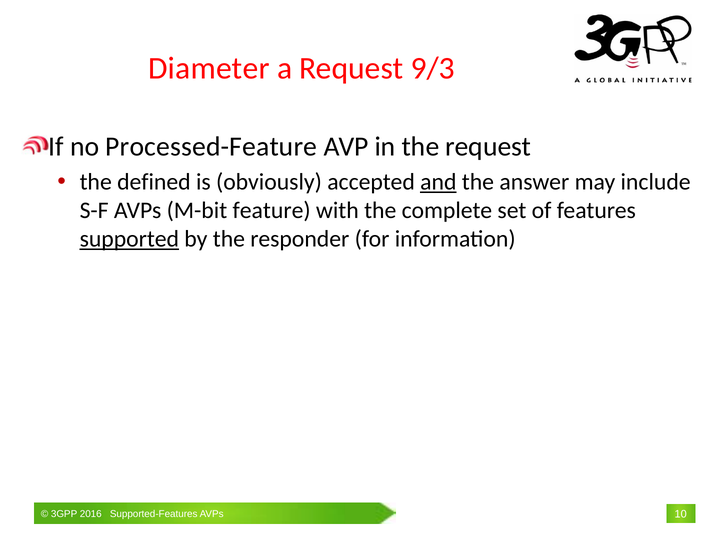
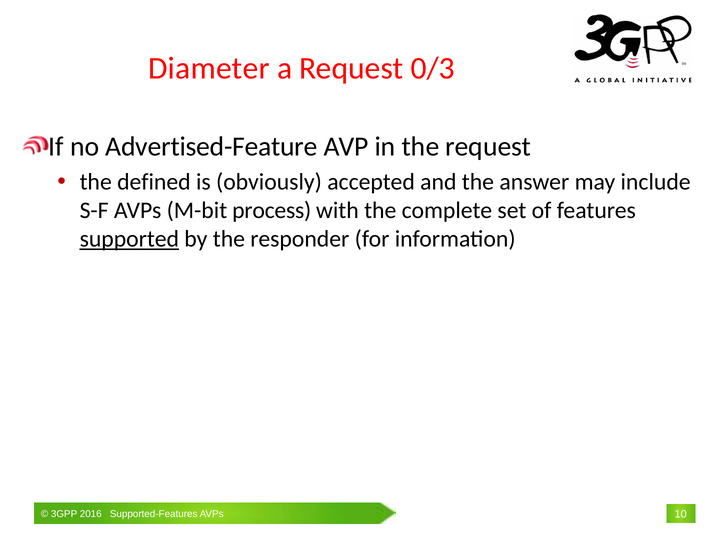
9/3: 9/3 -> 0/3 (433, 68)
Processed-Feature: Processed-Feature -> Advertised-Feature (212, 147)
and underline: present -> none (438, 182)
feature: feature -> process (272, 211)
